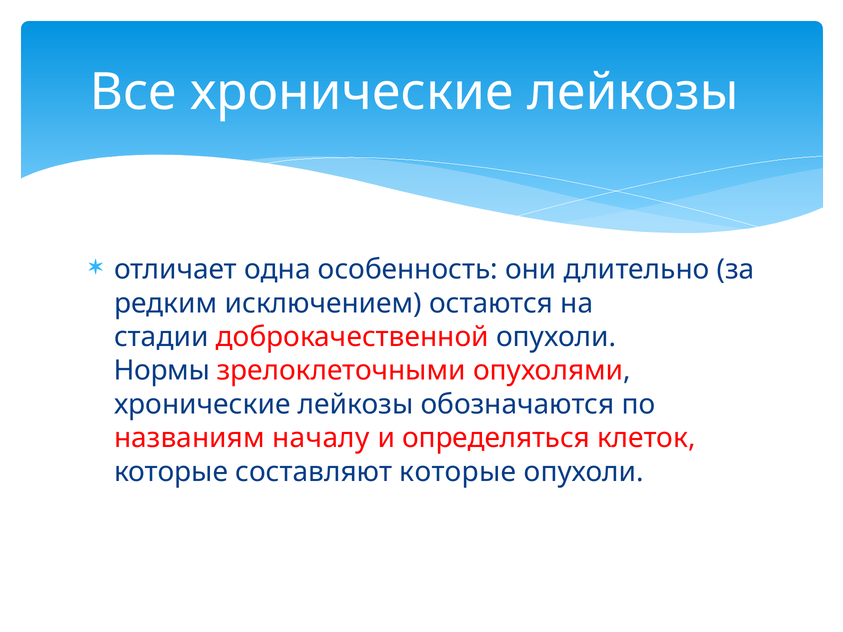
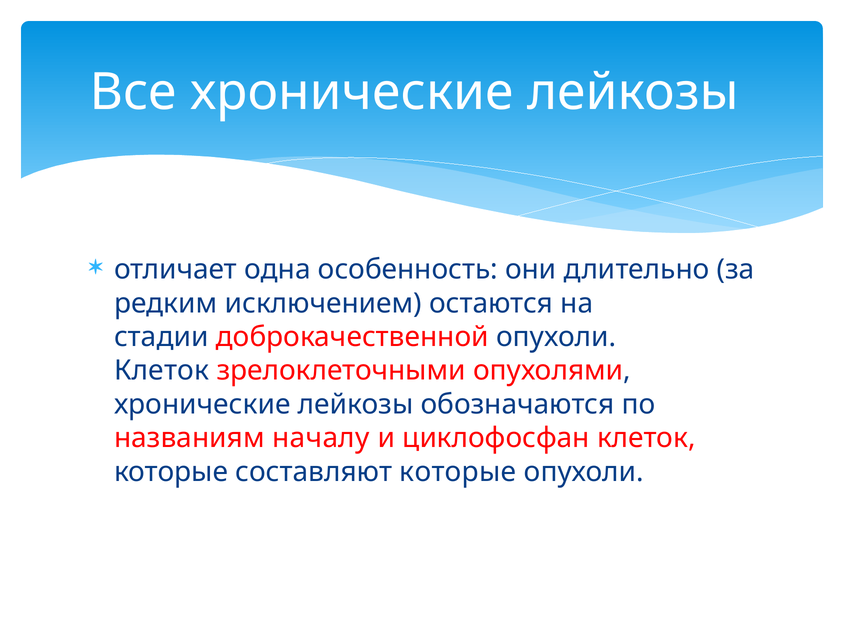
Нормы: Нормы -> Клеток (162, 371)
определяться: определяться -> циклофосфан (496, 438)
